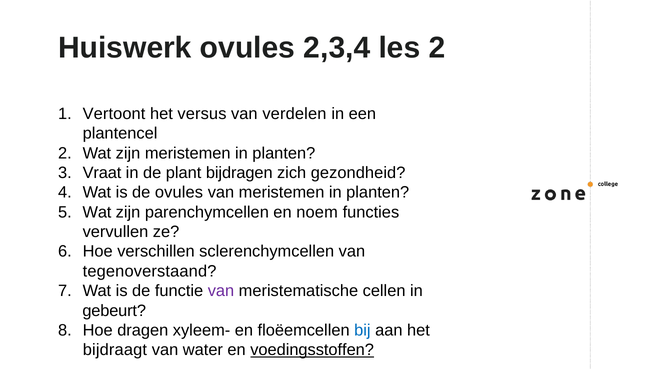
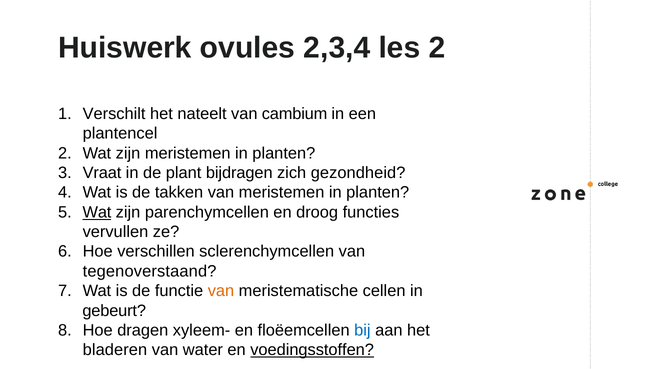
Vertoont: Vertoont -> Verschilt (114, 114)
versus: versus -> nateelt (202, 114)
verdelen: verdelen -> cambium (295, 114)
de ovules: ovules -> takken (179, 193)
Wat underline: none -> present (97, 212)
noem: noem -> droog (317, 212)
van colour: purple -> orange (221, 291)
bijdraagt: bijdraagt -> bladeren (115, 350)
